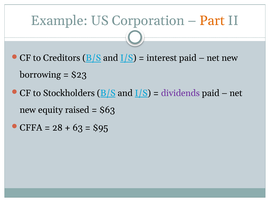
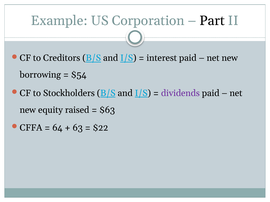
Part colour: orange -> black (212, 21)
$23: $23 -> $54 (79, 75)
28: 28 -> 64 (57, 128)
$95: $95 -> $22 (100, 128)
